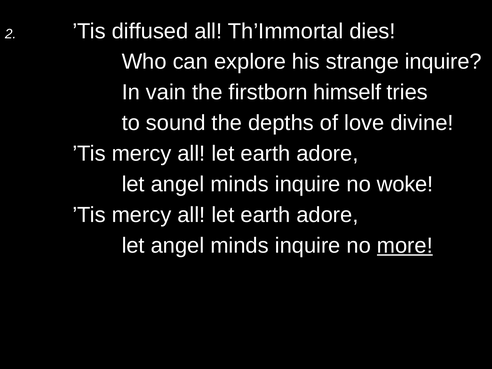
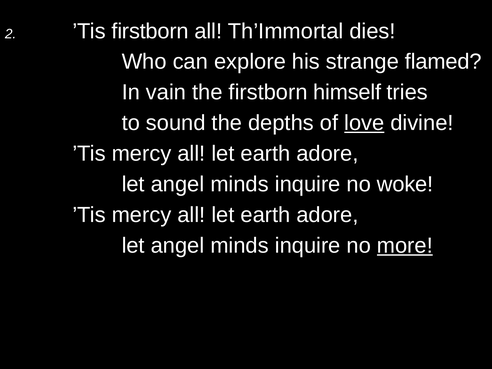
’Tis diffused: diffused -> firstborn (150, 31)
strange inquire: inquire -> flamed (443, 62)
love underline: none -> present (364, 123)
